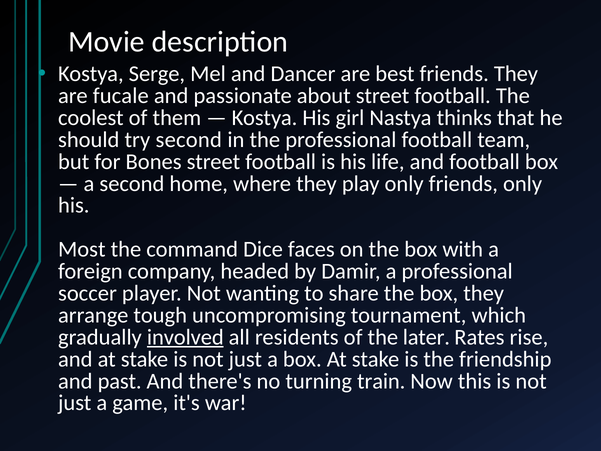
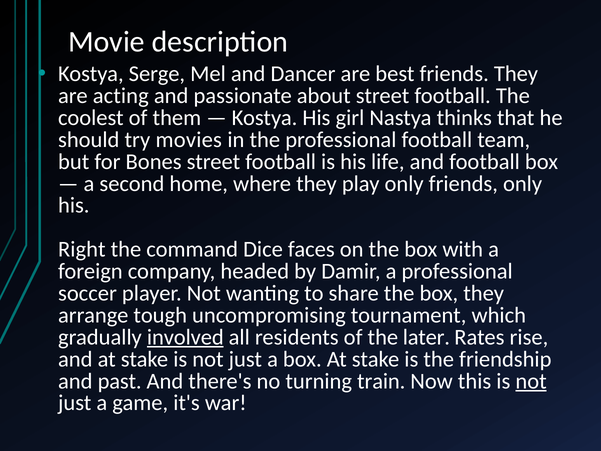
fucale: fucale -> acting (121, 96)
try second: second -> movies (189, 140)
Most: Most -> Right (82, 249)
not underline: none -> present (531, 381)
